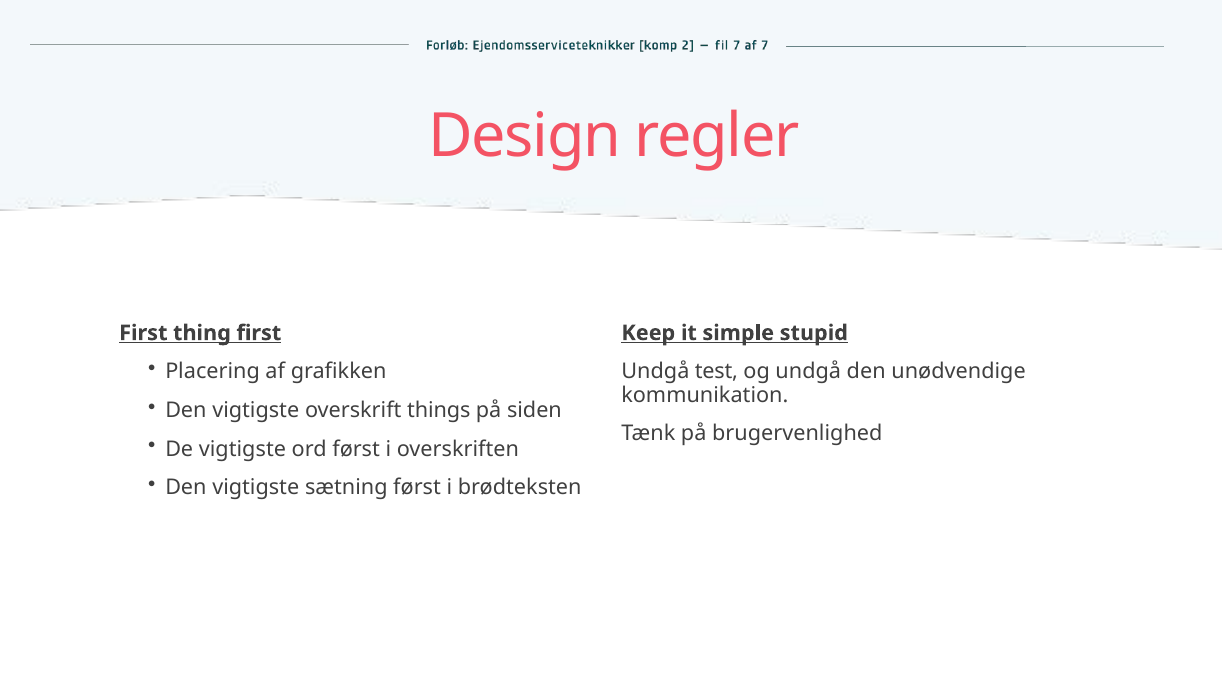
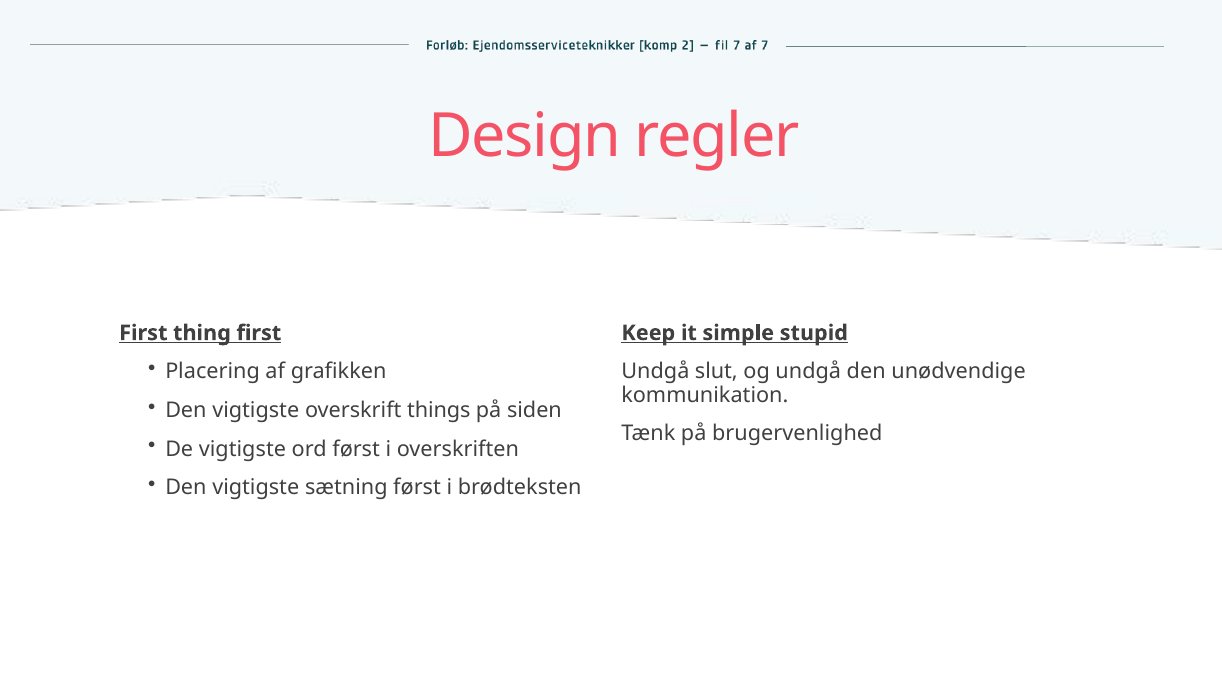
test: test -> slut (716, 372)
